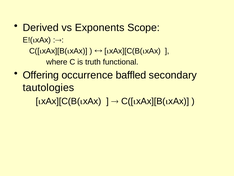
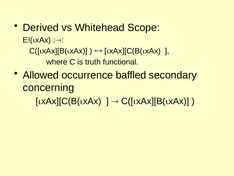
Exponents: Exponents -> Whitehead (100, 28)
Offering: Offering -> Allowed (41, 75)
tautologies: tautologies -> concerning (49, 87)
